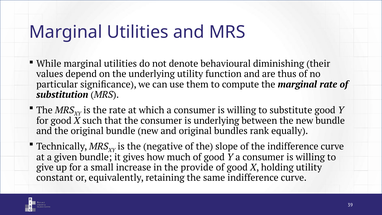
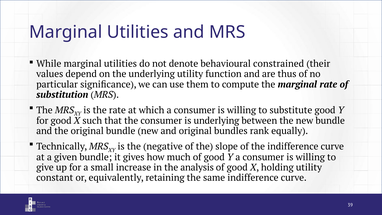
diminishing: diminishing -> constrained (279, 64)
provide: provide -> analysis (197, 167)
